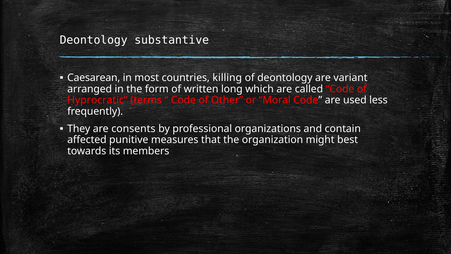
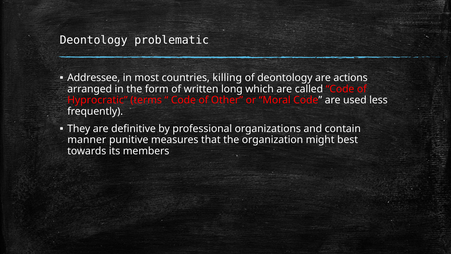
substantive: substantive -> problematic (172, 40)
Caesarean: Caesarean -> Addressee (94, 78)
variant: variant -> actions (351, 78)
consents: consents -> definitive (133, 129)
affected: affected -> manner (87, 140)
